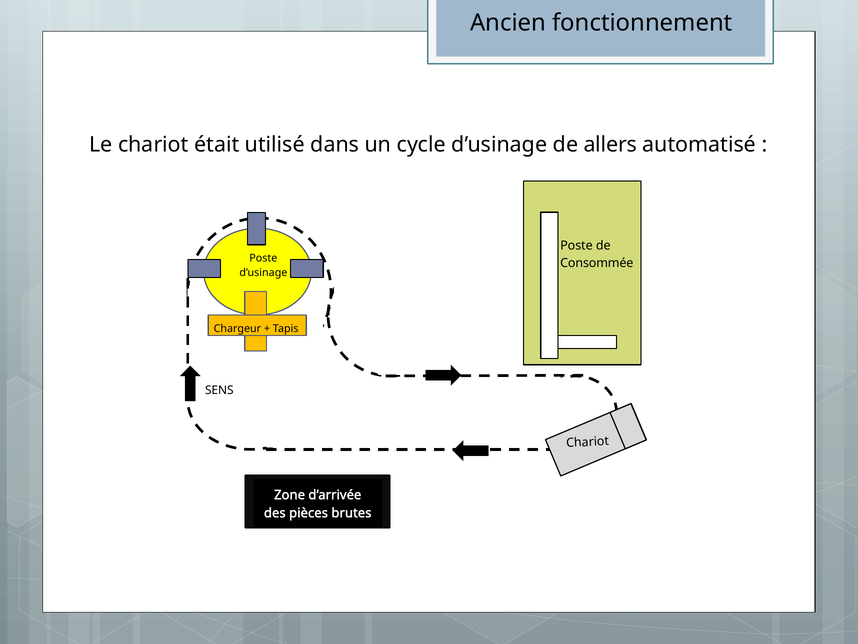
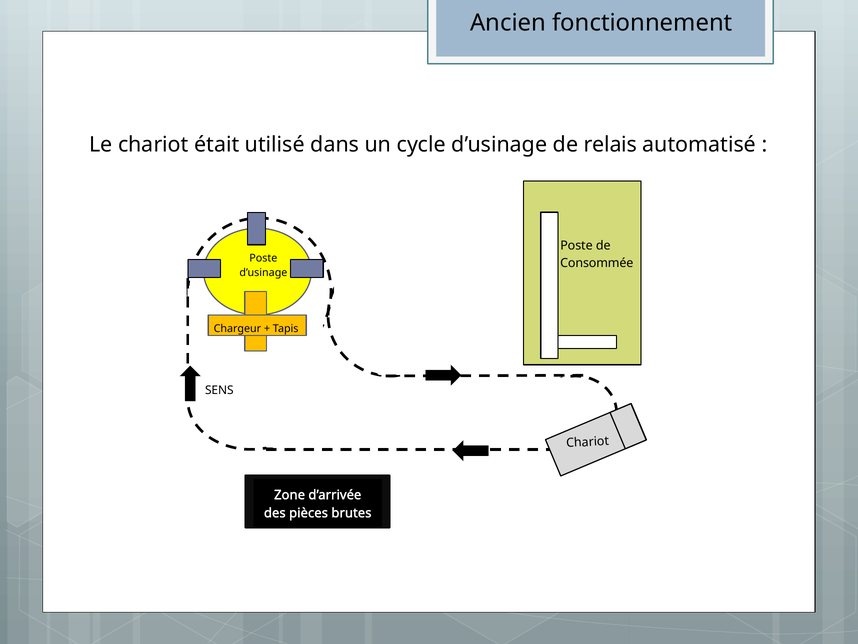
allers: allers -> relais (610, 144)
